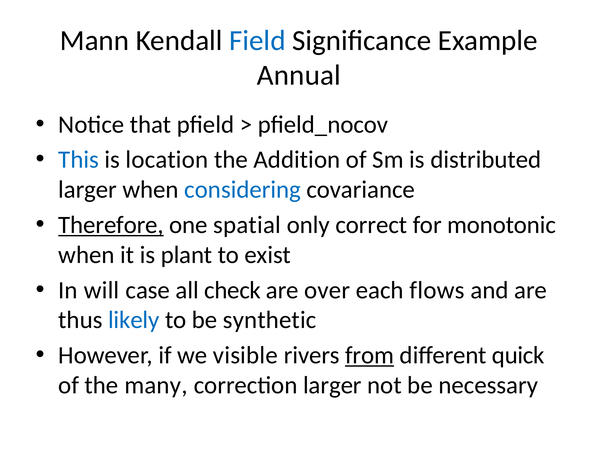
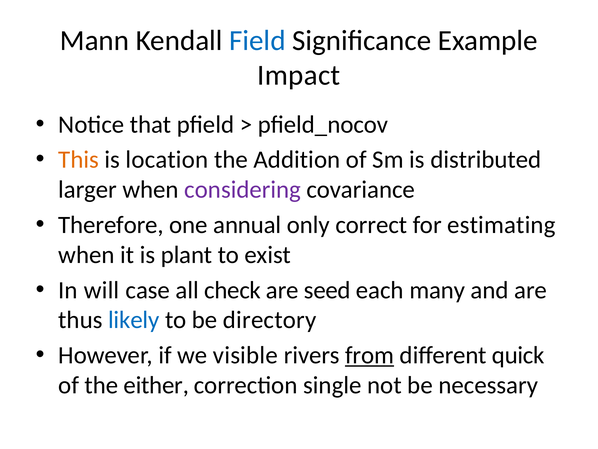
Annual: Annual -> Impact (299, 75)
This colour: blue -> orange (79, 160)
considering colour: blue -> purple (243, 189)
Therefore underline: present -> none (111, 225)
spatial: spatial -> annual (247, 225)
monotonic: monotonic -> estimating (501, 225)
over: over -> seed (327, 290)
flows: flows -> many (437, 290)
synthetic: synthetic -> directory (270, 320)
many: many -> either (156, 385)
correction larger: larger -> single (332, 385)
